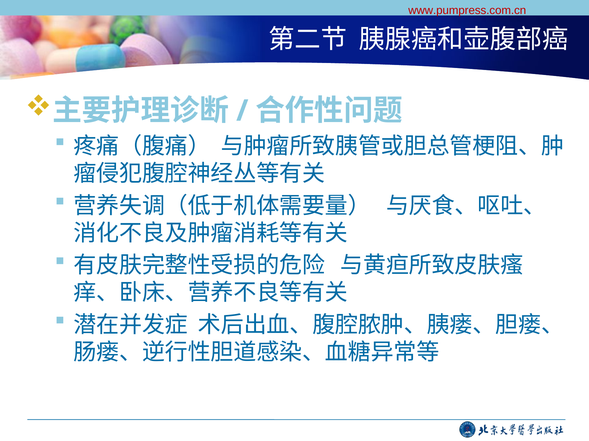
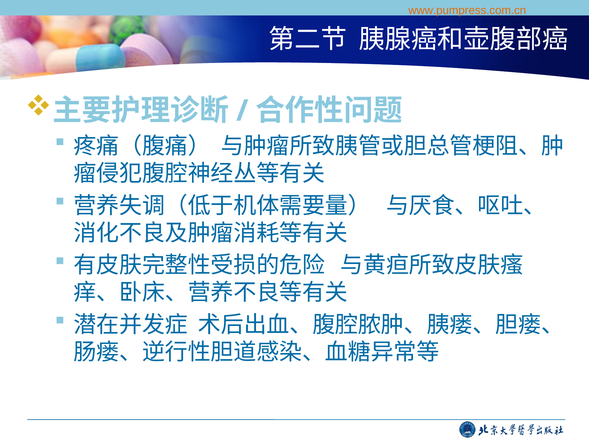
www.pumpress.com.cn colour: red -> orange (467, 11)
